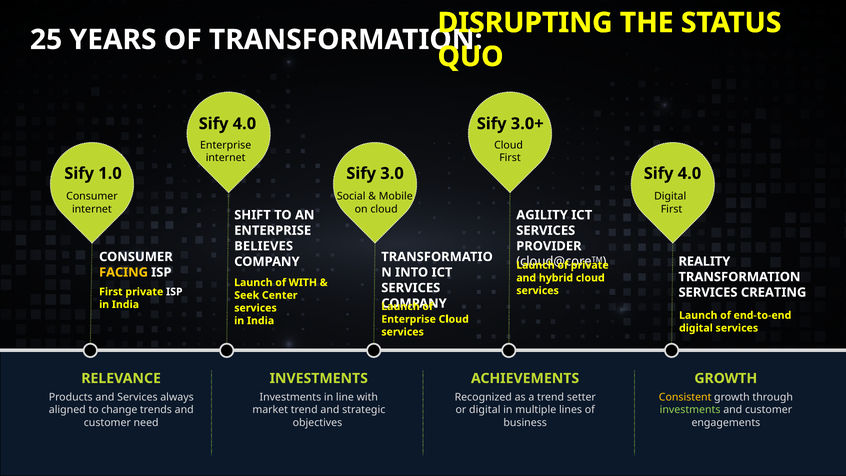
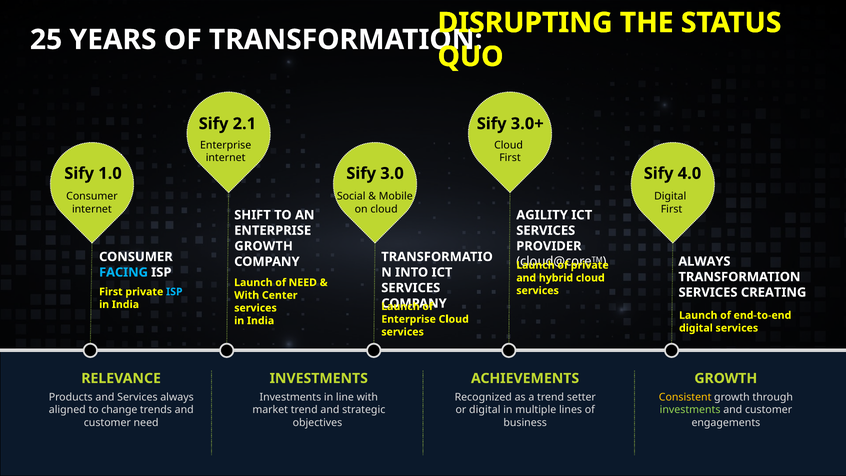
4.0: 4.0 -> 2.1 (244, 124)
BELIEVES: BELIEVES -> GROWTH (264, 246)
REALITY: REALITY -> ALWAYS (704, 261)
FACING colour: yellow -> light blue (123, 272)
of WITH: WITH -> NEED (303, 282)
ISP colour: white -> light blue (174, 292)
Seek: Seek -> With (247, 295)
